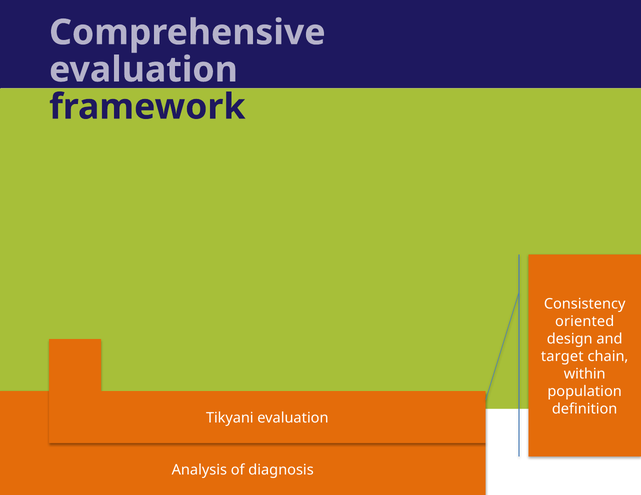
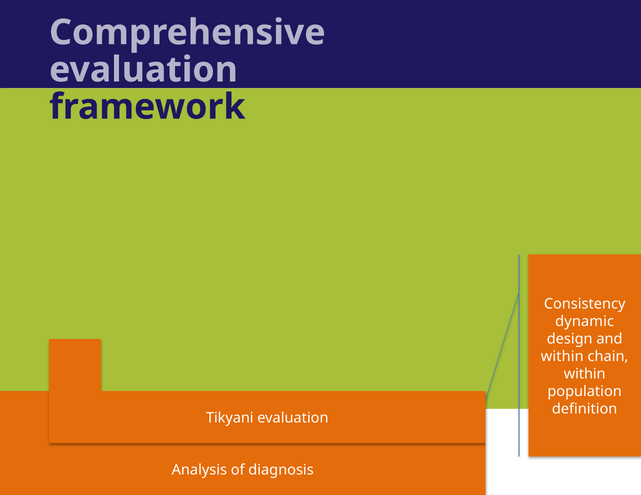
oriented: oriented -> dynamic (585, 322)
target: target -> within (562, 357)
